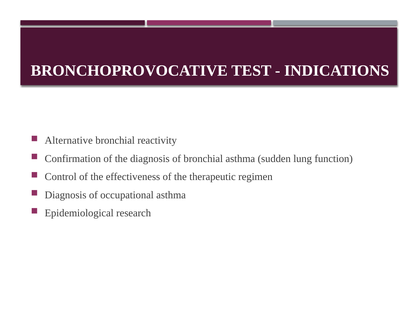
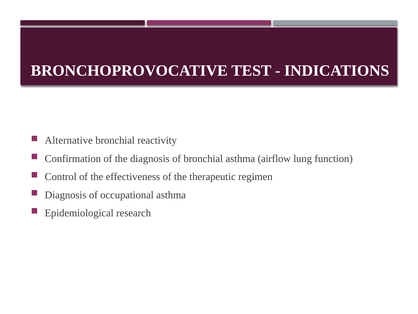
sudden: sudden -> airflow (274, 158)
